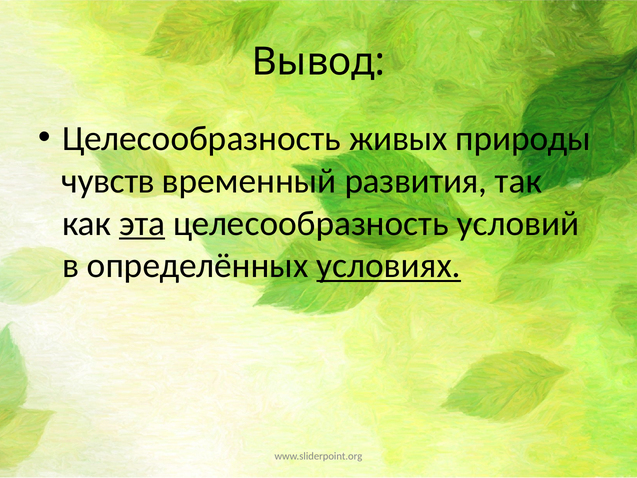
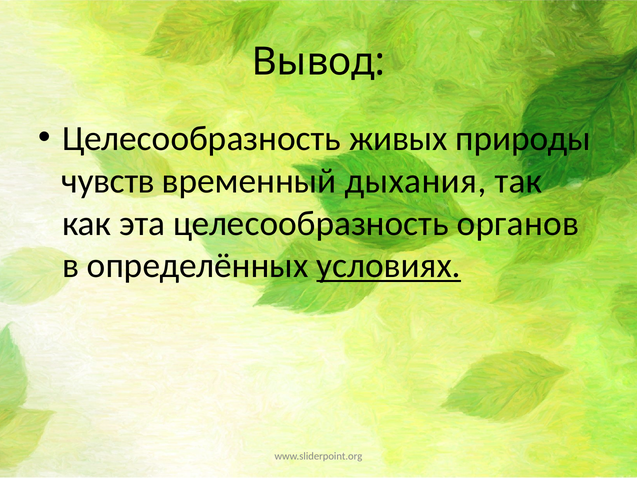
развития: развития -> дыхания (416, 181)
эта underline: present -> none (142, 223)
условий: условий -> органов (518, 223)
